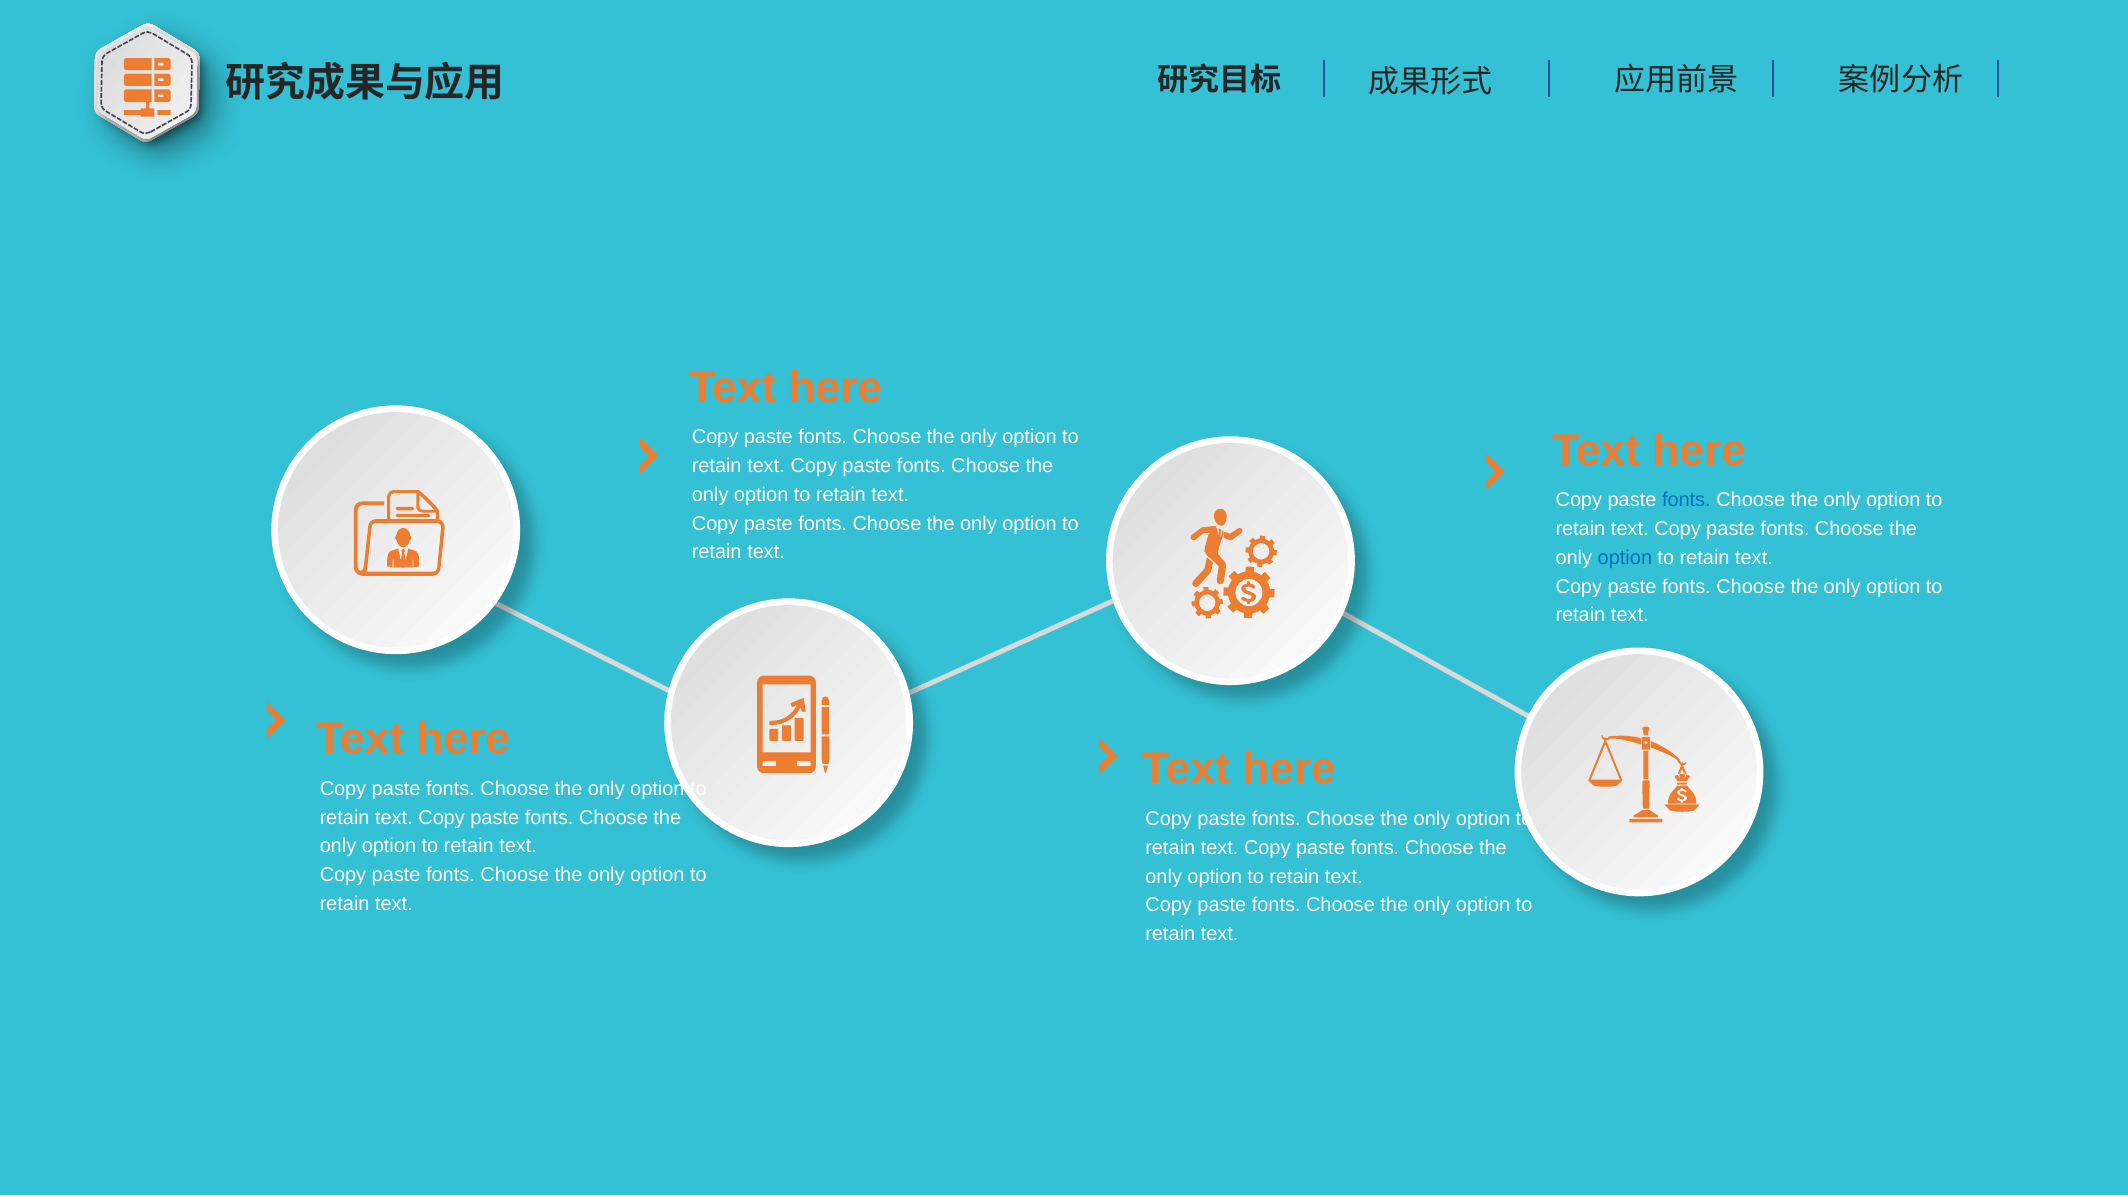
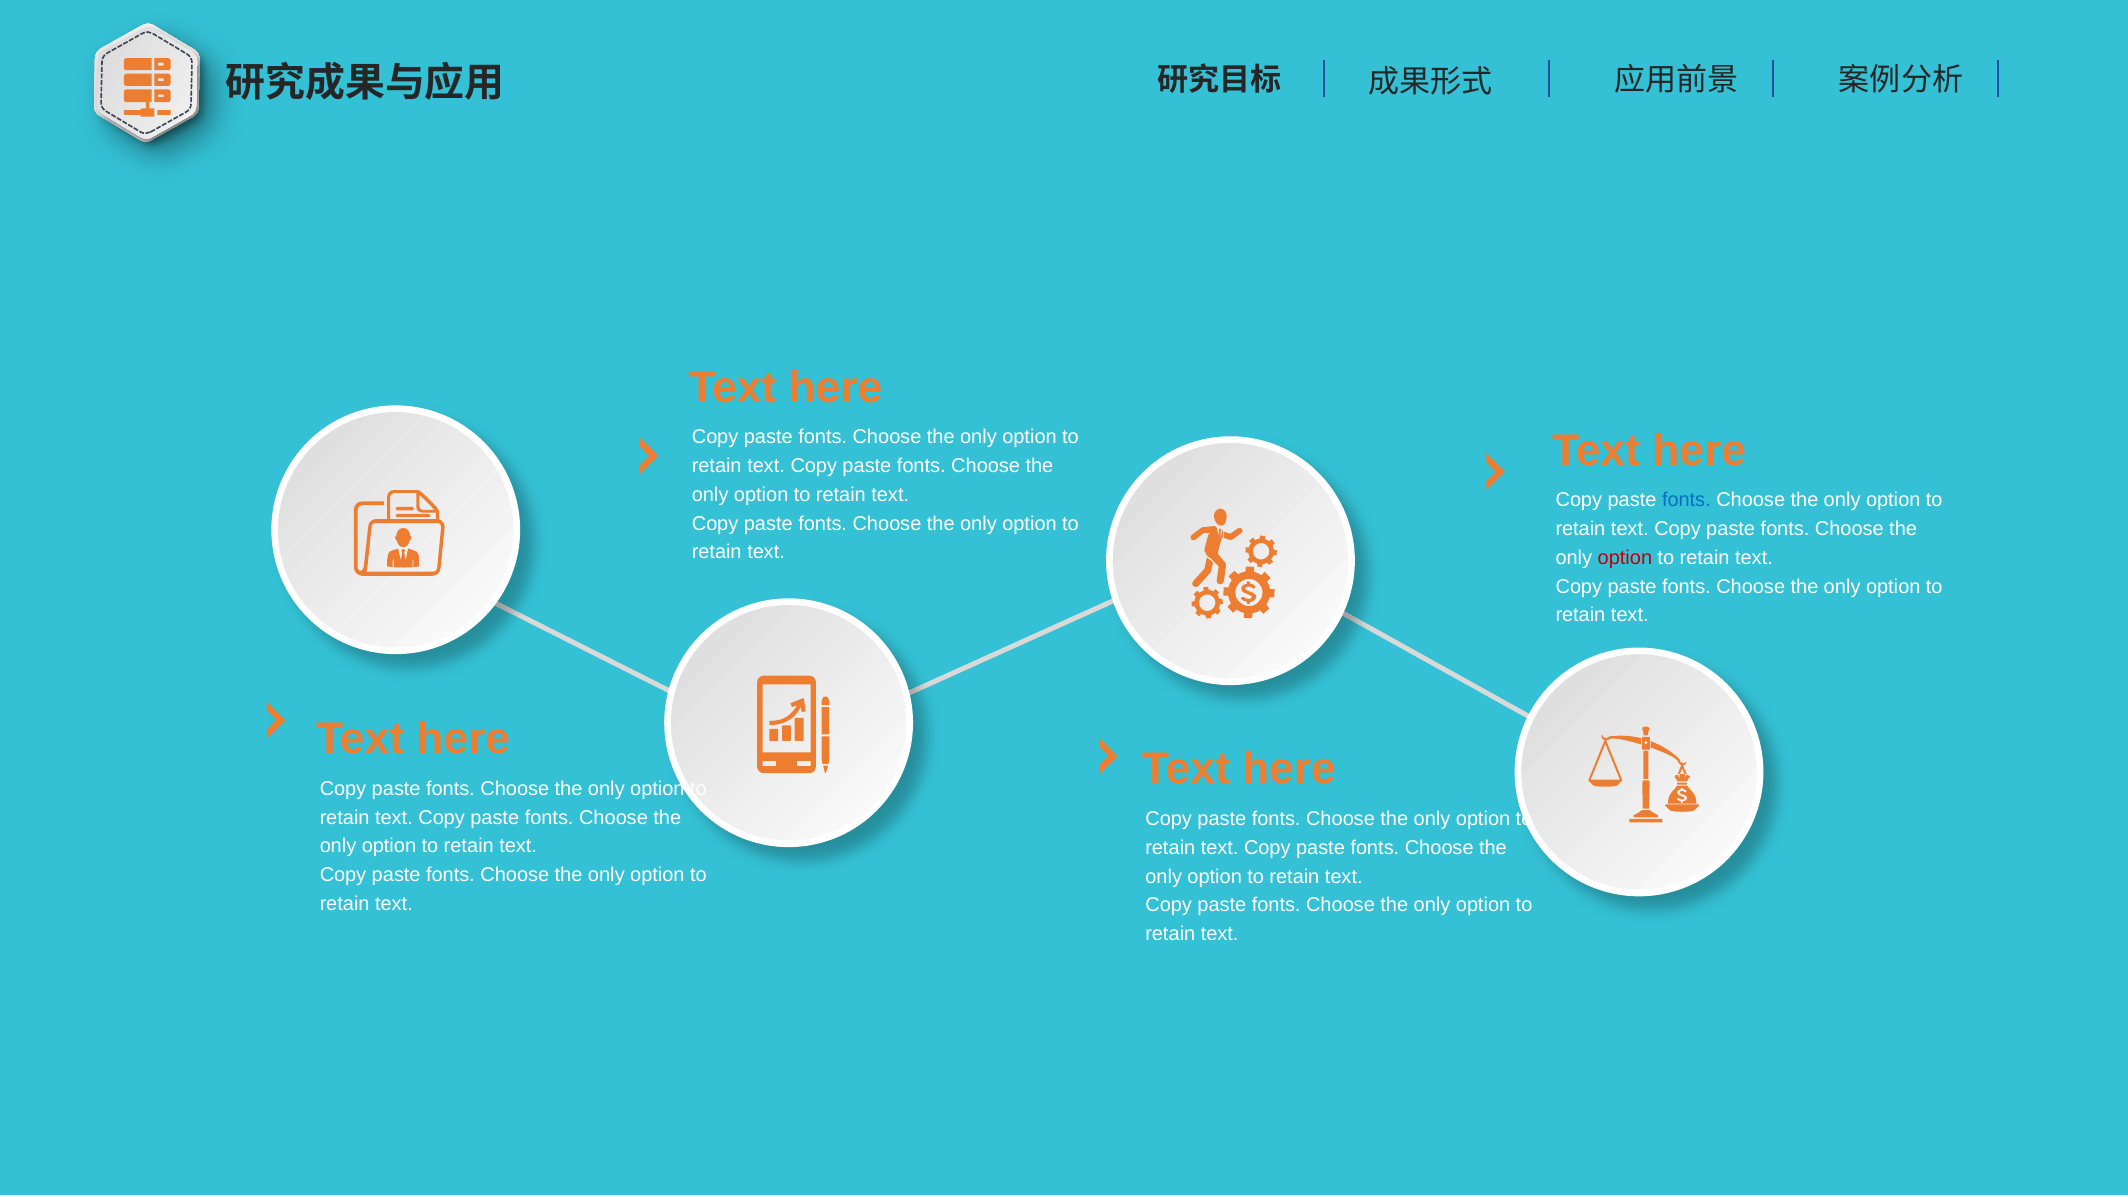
option colour: blue -> red (1625, 558)
